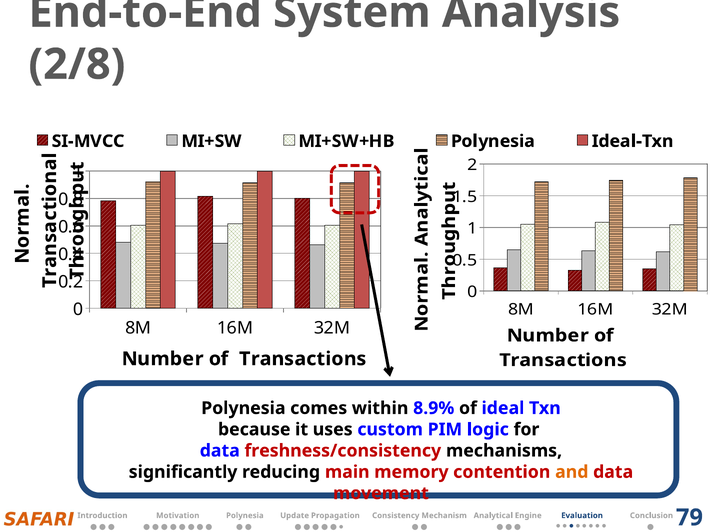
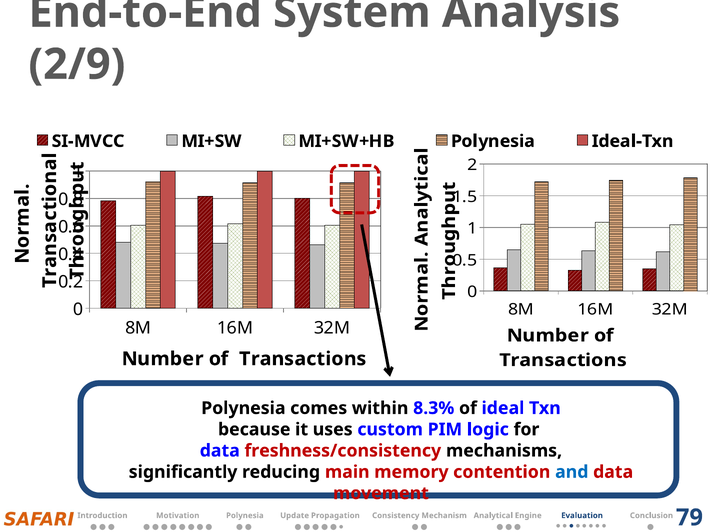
2/8: 2/8 -> 2/9 (77, 65)
8.9%: 8.9% -> 8.3% (434, 409)
and colour: orange -> blue (572, 472)
